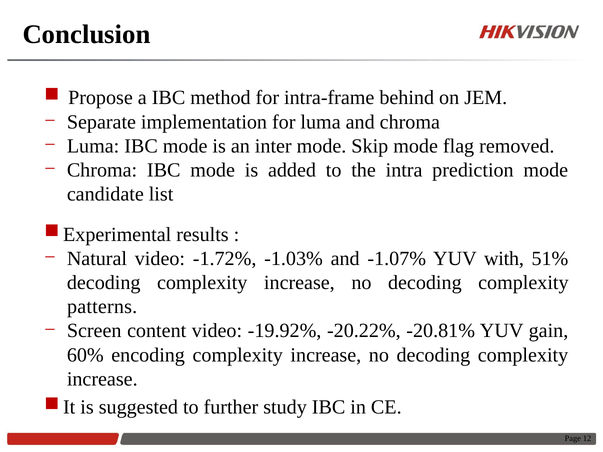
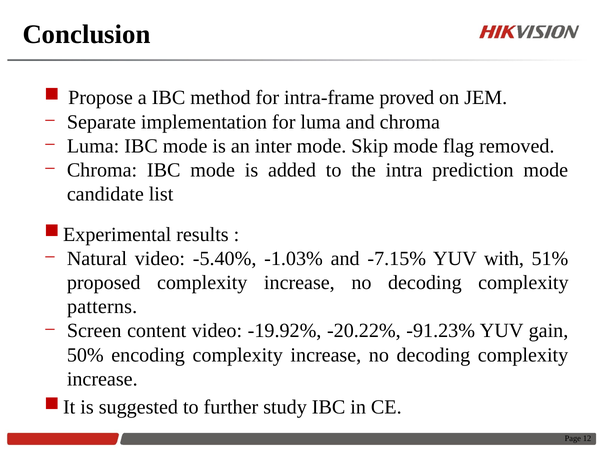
behind: behind -> proved (407, 98)
-1.72%: -1.72% -> -5.40% (225, 259)
-1.07%: -1.07% -> -7.15% (397, 259)
decoding: decoding -> proposed (104, 283)
-20.81%: -20.81% -> -91.23% (441, 331)
60%: 60% -> 50% (85, 355)
